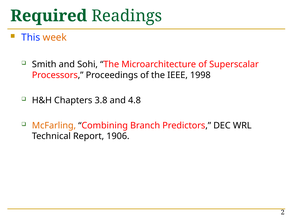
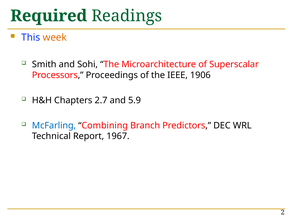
1998: 1998 -> 1906 (200, 75)
3.8: 3.8 -> 2.7 (101, 100)
4.8: 4.8 -> 5.9 (134, 100)
McFarling colour: orange -> blue (54, 126)
1906: 1906 -> 1967 (118, 136)
